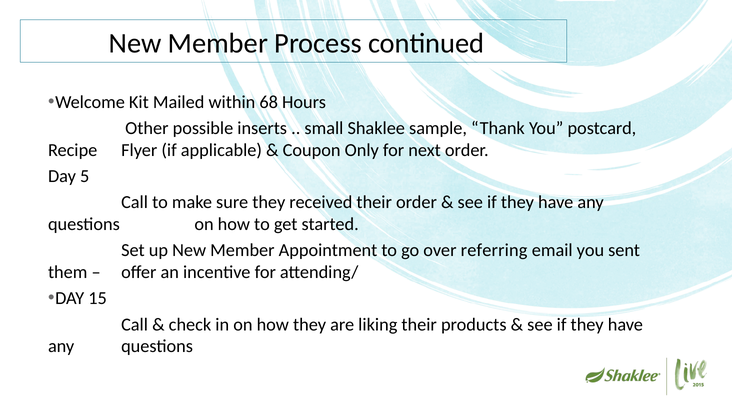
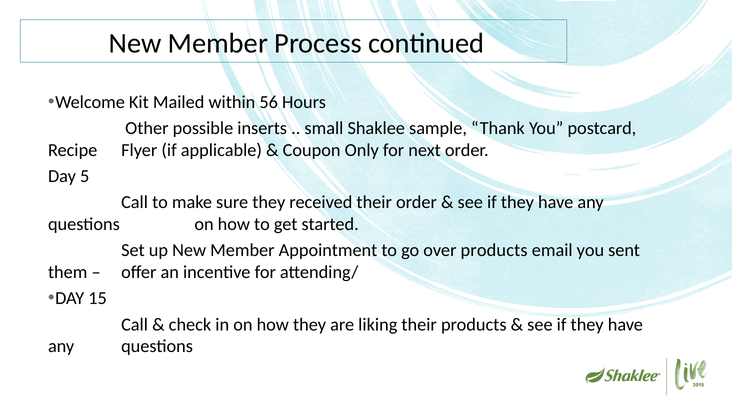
68: 68 -> 56 (269, 102)
over referring: referring -> products (494, 250)
